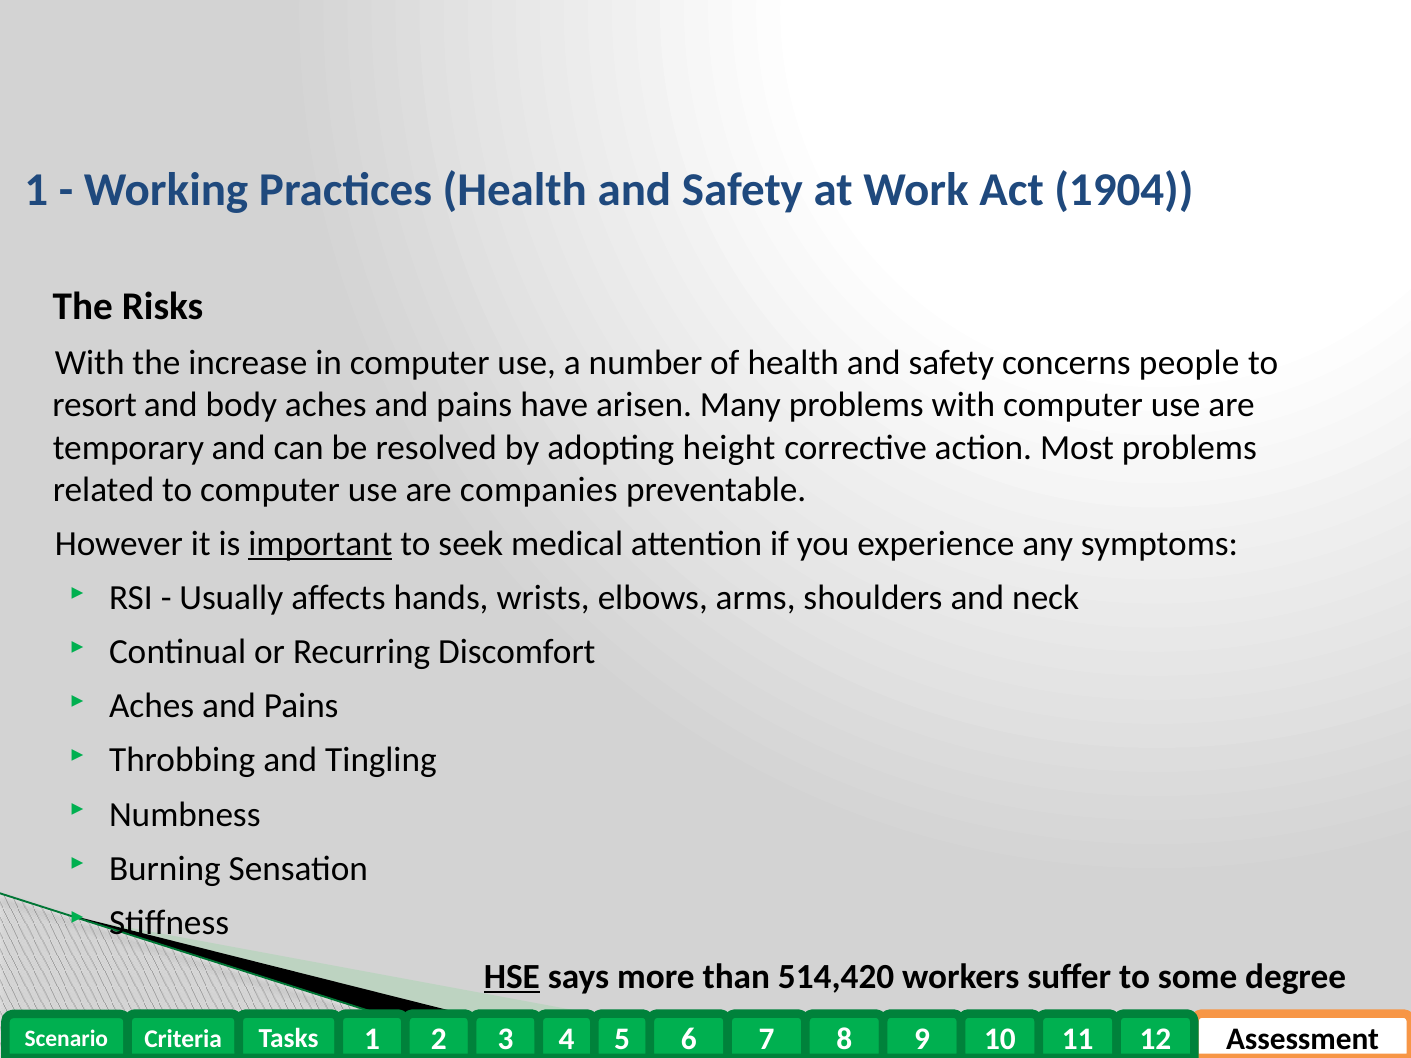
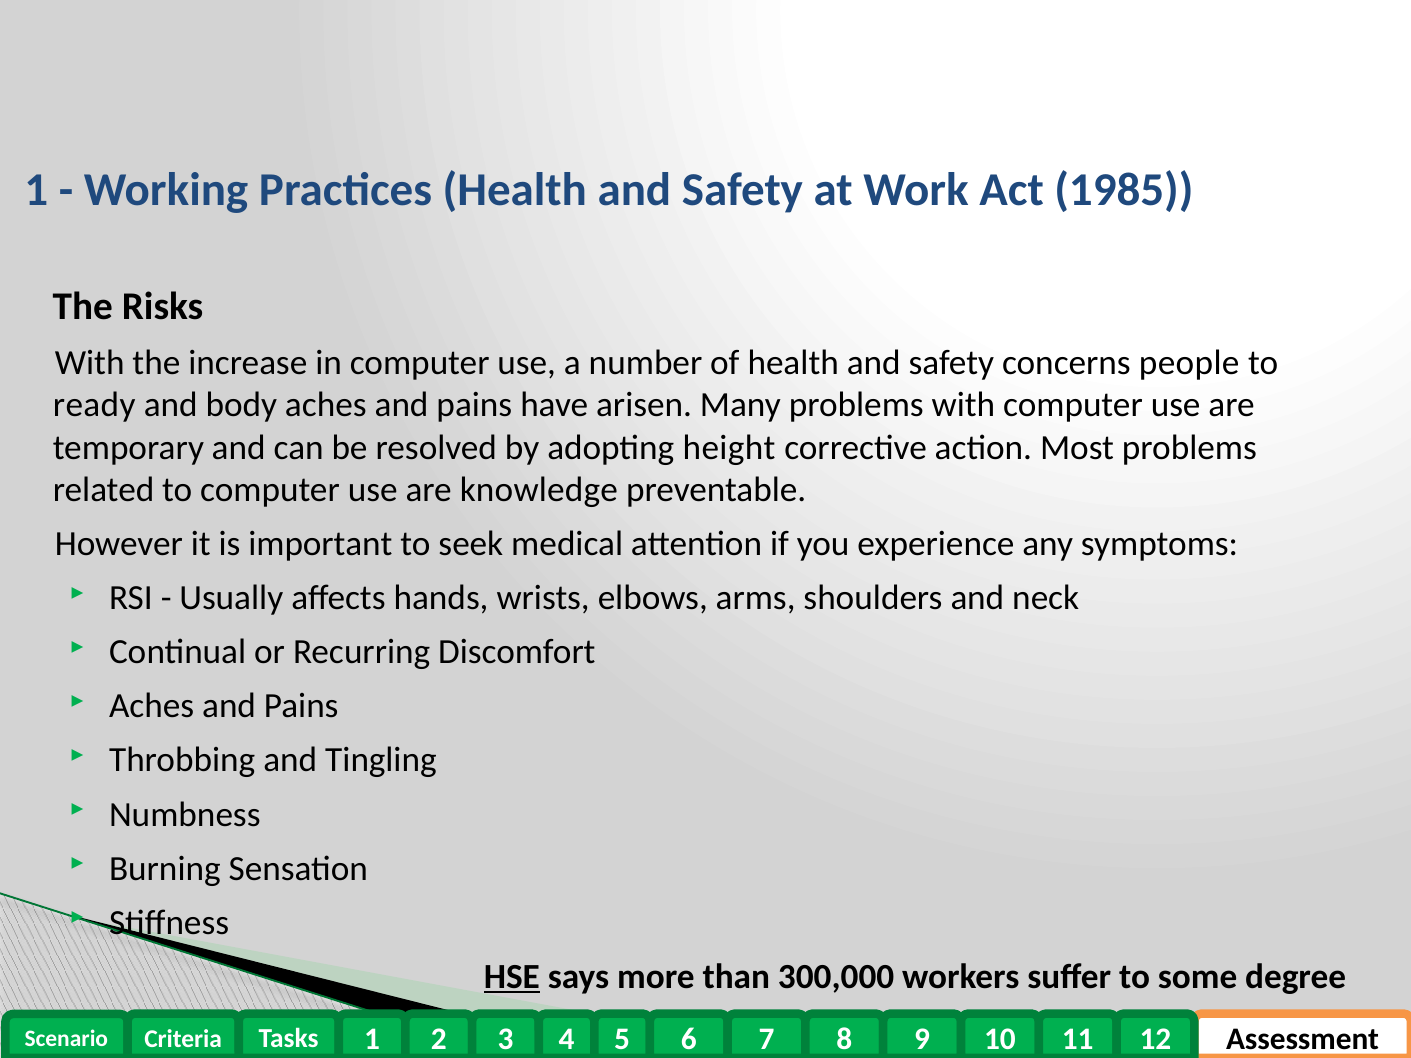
1904: 1904 -> 1985 (1124, 190)
resort: resort -> ready (94, 405)
companies: companies -> knowledge (539, 490)
important underline: present -> none (320, 544)
514,420: 514,420 -> 300,000 (836, 977)
